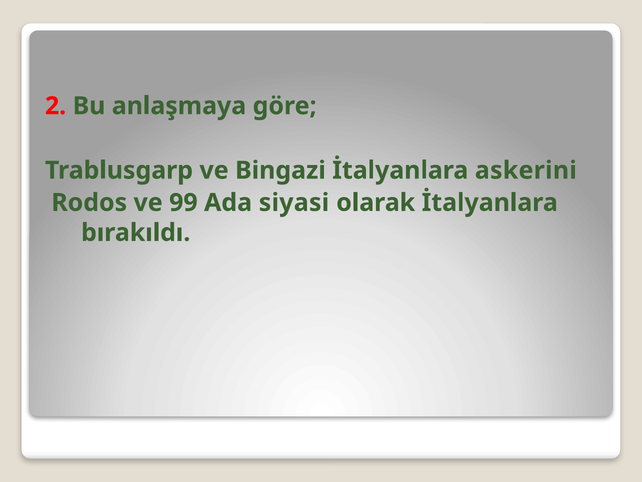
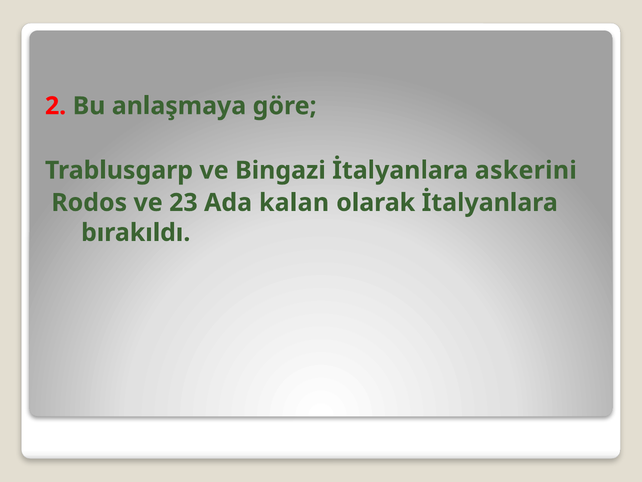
99: 99 -> 23 (183, 202)
siyasi: siyasi -> kalan (294, 202)
